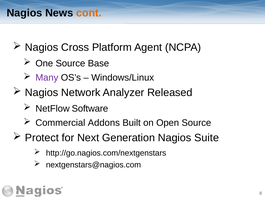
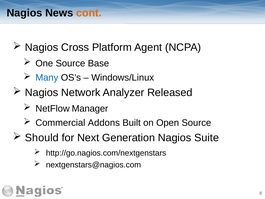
Many colour: purple -> blue (47, 78)
Software: Software -> Manager (90, 108)
Protect: Protect -> Should (42, 138)
